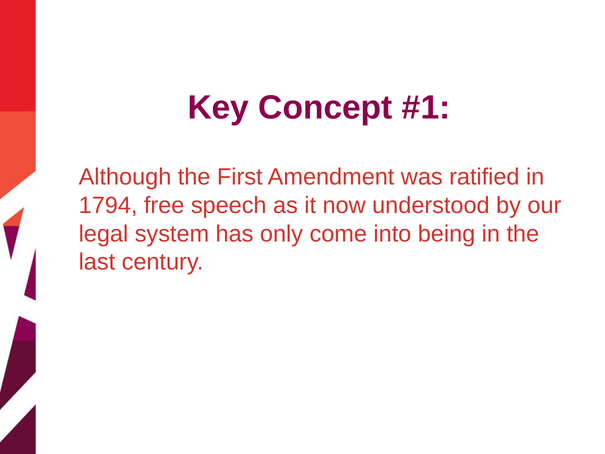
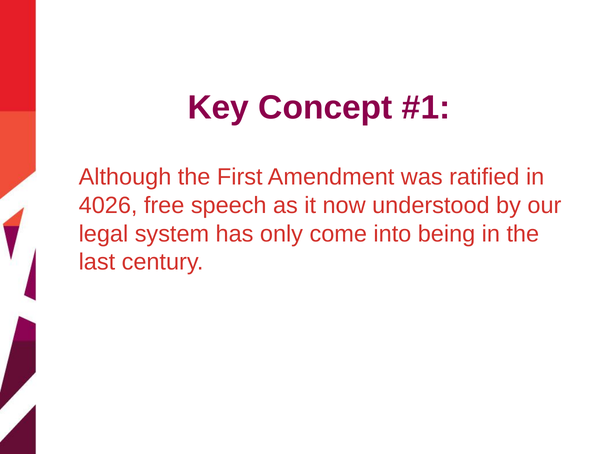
1794: 1794 -> 4026 (108, 205)
